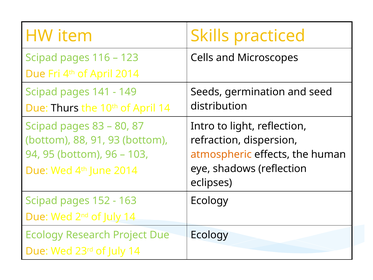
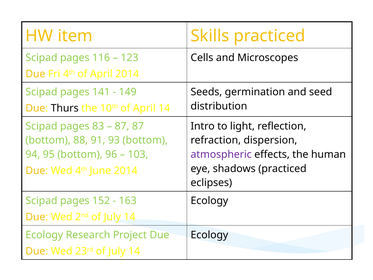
80: 80 -> 87 (122, 126)
atmospheric colour: orange -> purple (221, 154)
shadows reflection: reflection -> practiced (282, 168)
